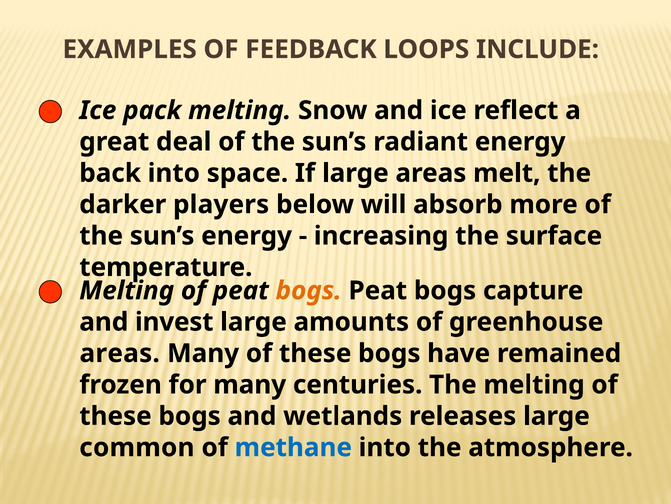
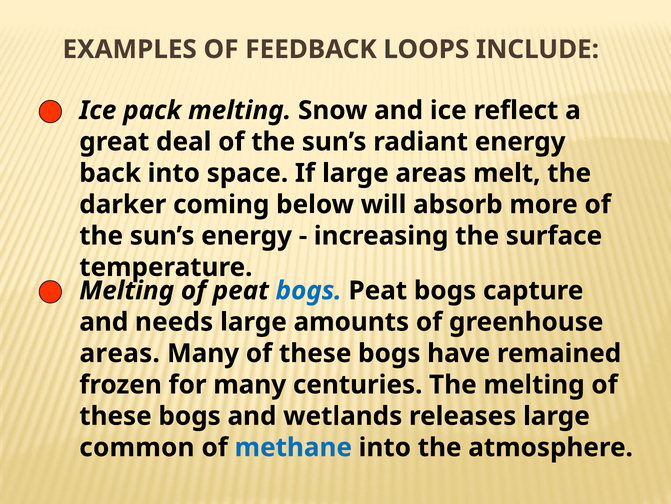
players: players -> coming (221, 204)
bogs colour: orange -> blue (309, 290)
invest: invest -> needs (174, 322)
